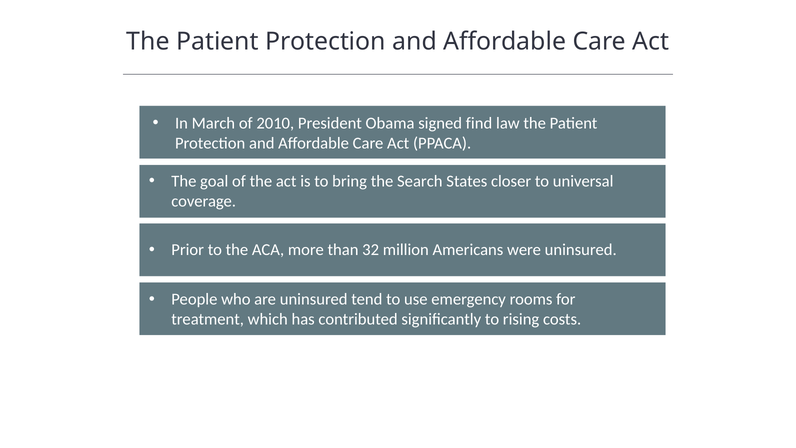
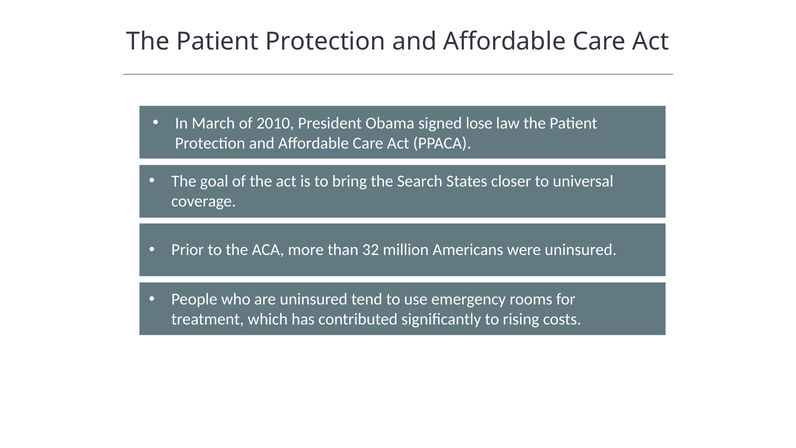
find: find -> lose (479, 123)
